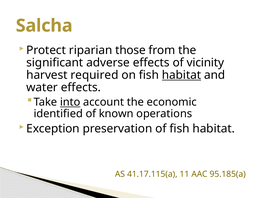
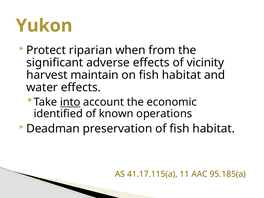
Salcha: Salcha -> Yukon (44, 26)
those: those -> when (130, 50)
required: required -> maintain (95, 75)
habitat underline: present -> none (181, 75)
Exception: Exception -> Deadman (53, 129)
